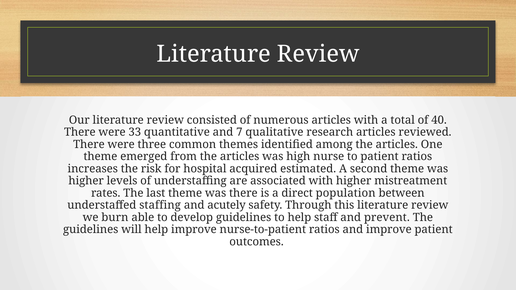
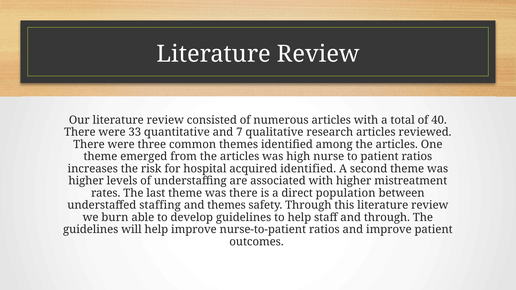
acquired estimated: estimated -> identified (308, 169)
and acutely: acutely -> themes (227, 205)
and prevent: prevent -> through (387, 218)
